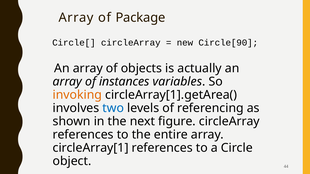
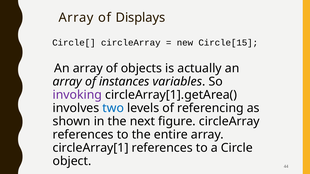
Package: Package -> Displays (140, 18)
Circle[90: Circle[90 -> Circle[15 (228, 43)
invoking colour: orange -> purple (77, 95)
